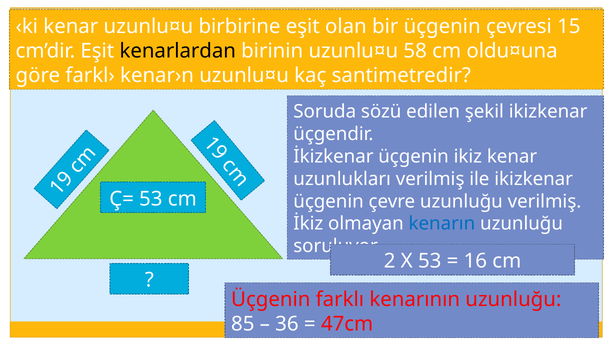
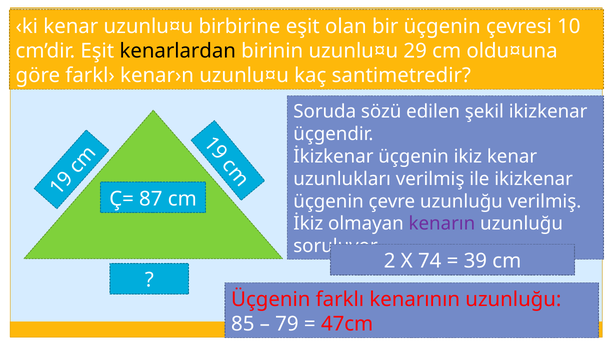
15: 15 -> 10 (569, 26)
58: 58 -> 29 (415, 51)
Ç= 53: 53 -> 87 (151, 199)
kenarın colour: blue -> purple (442, 224)
X 53: 53 -> 74 (430, 261)
16: 16 -> 39 (475, 261)
36: 36 -> 79 (287, 324)
